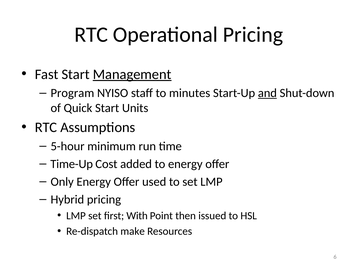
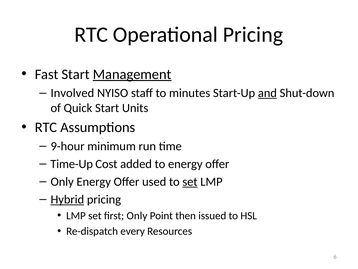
Program: Program -> Involved (72, 93)
5-hour: 5-hour -> 9-hour (68, 146)
set underline: none -> present (190, 181)
Hybrid underline: none -> present (67, 199)
first With: With -> Only (137, 215)
make: make -> every (133, 231)
